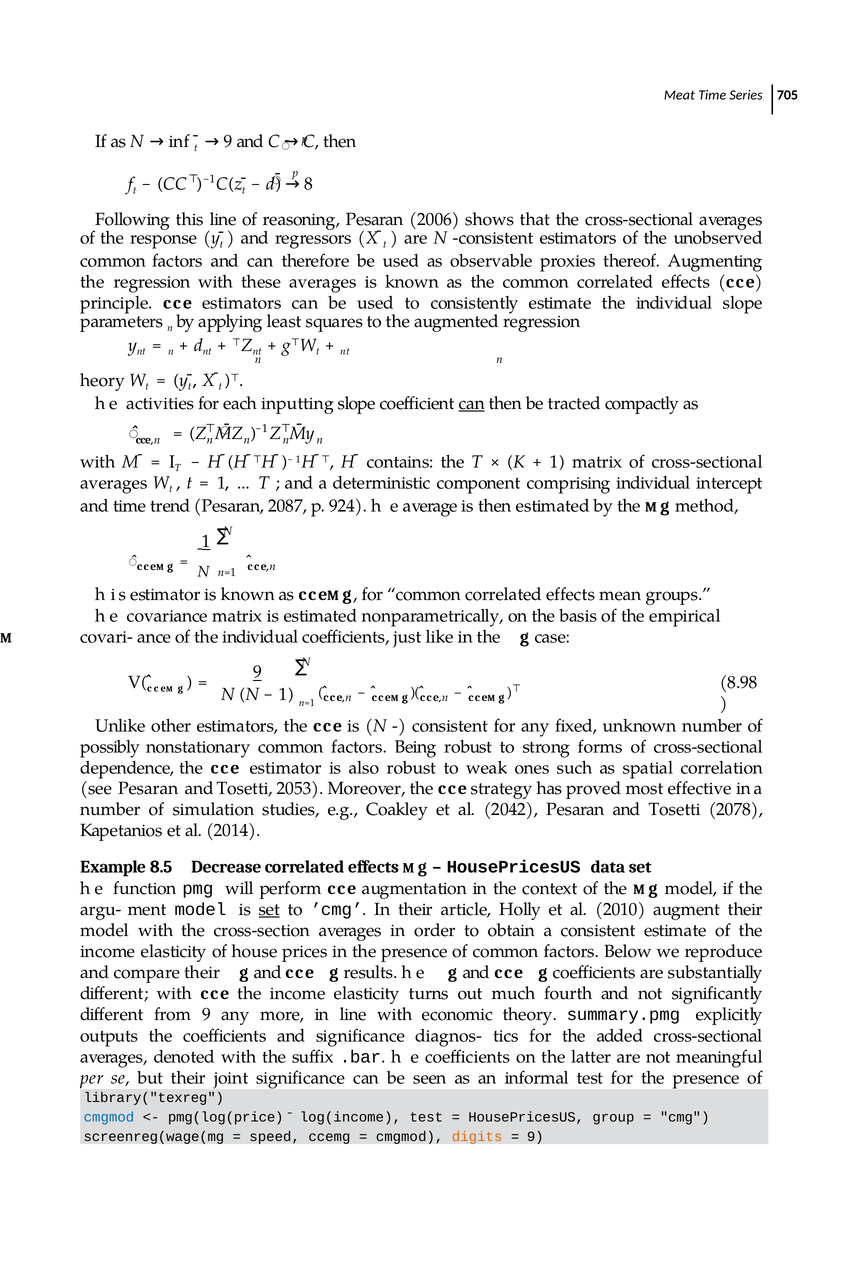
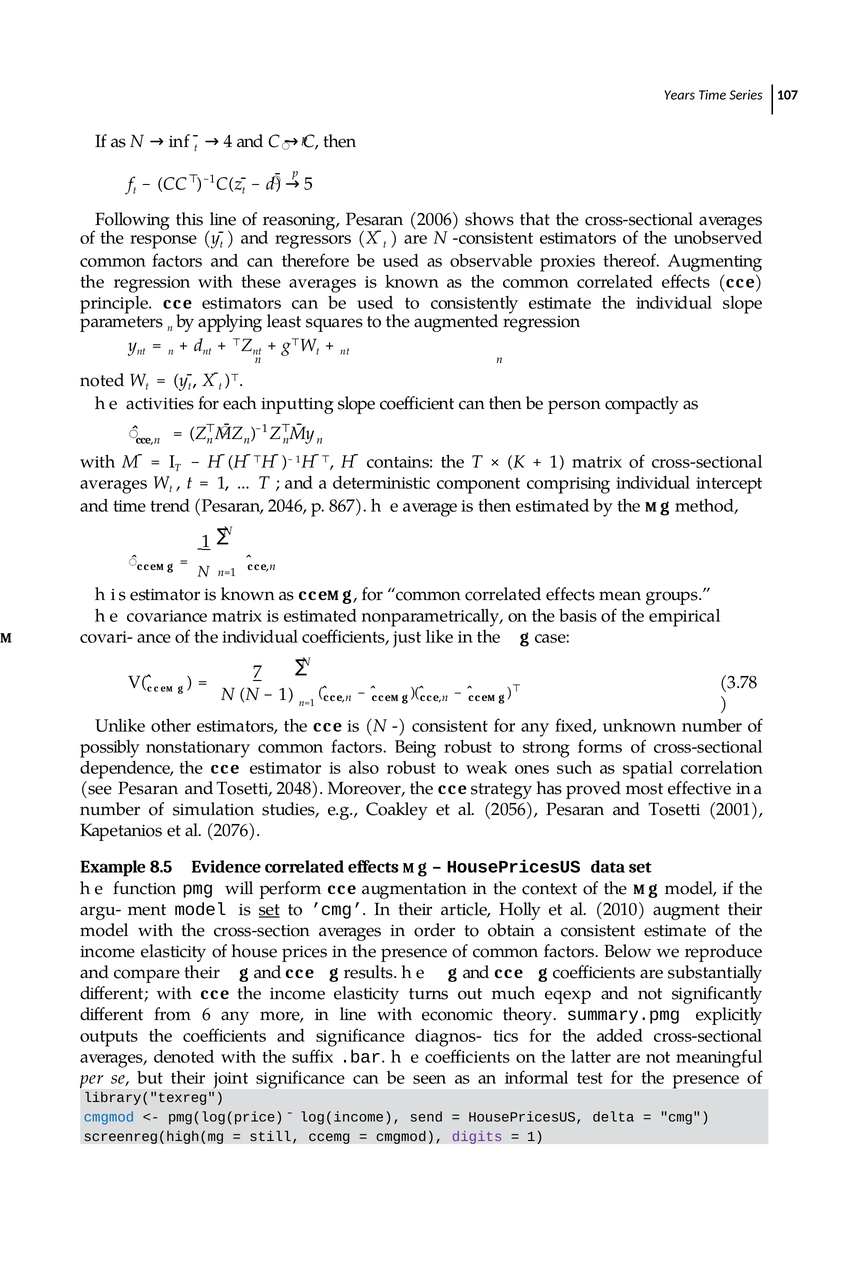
Meat: Meat -> Years (679, 95)
705: 705 -> 107 (787, 95)
9: 9 -> 4 (228, 142)
8: 8 -> 5 (309, 184)
heory: heory -> noted (103, 380)
can underline: present -> none (472, 403)
tracted: tracted -> person (574, 403)
2087: 2087 -> 2046 (288, 506)
924: 924 -> 867 (348, 506)
9: 9 -> 7 (258, 672)
8.98: 8.98 -> 3.78 (739, 682)
2053: 2053 -> 2048 (300, 788)
2042: 2042 -> 2056 (511, 809)
2078: 2078 -> 2001 (736, 809)
2014: 2014 -> 2076 (233, 830)
Decrease: Decrease -> Evidence (226, 866)
fourth: fourth -> eqexp (568, 993)
from 9: 9 -> 6 (206, 1014)
log(income test: test -> send (426, 1116)
group: group -> delta (613, 1116)
screenreg(wage(mg: screenreg(wage(mg -> screenreg(high(mg (154, 1136)
speed: speed -> still (275, 1136)
digits colour: orange -> purple (477, 1136)
9: 9 -> 1 (535, 1136)
